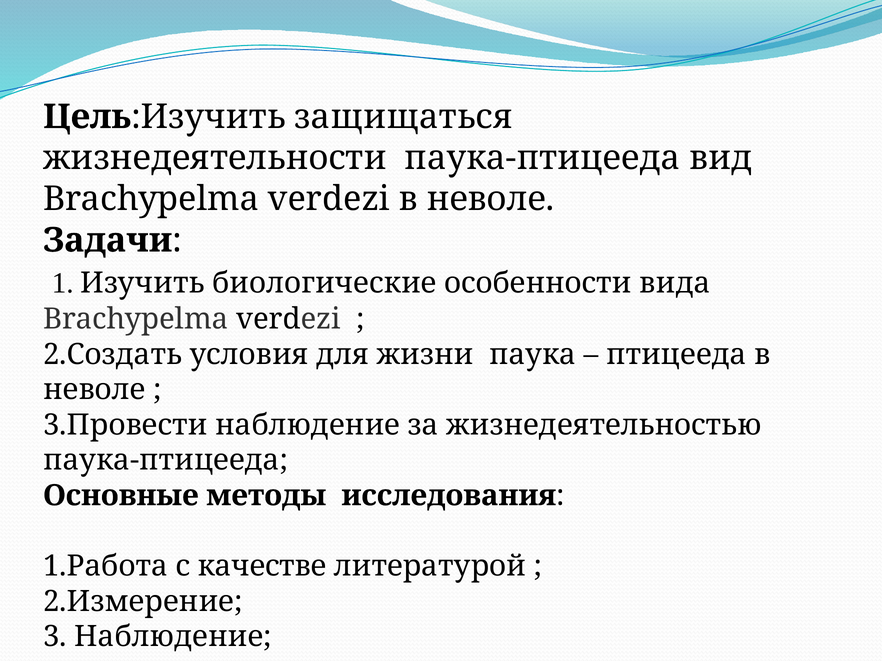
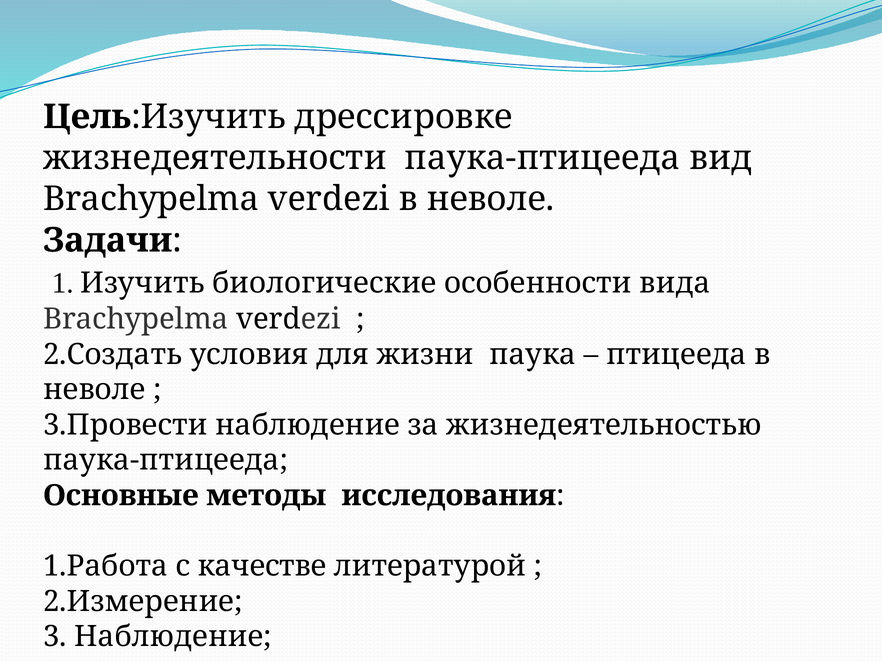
защищаться: защищаться -> дрессировке (404, 117)
